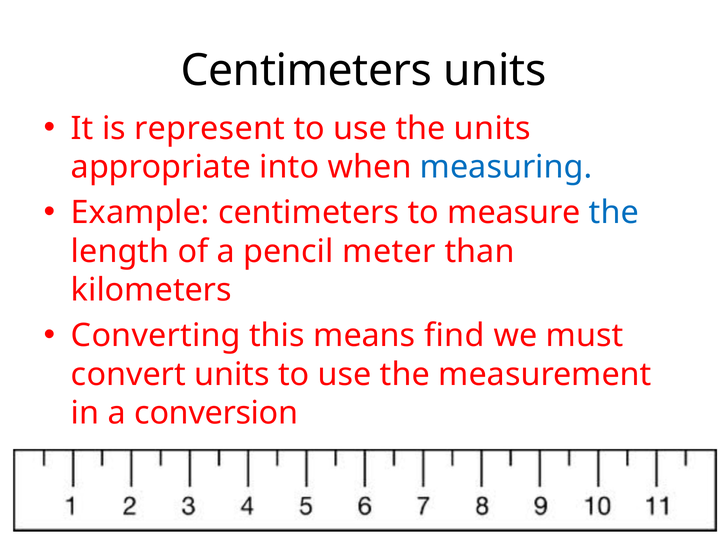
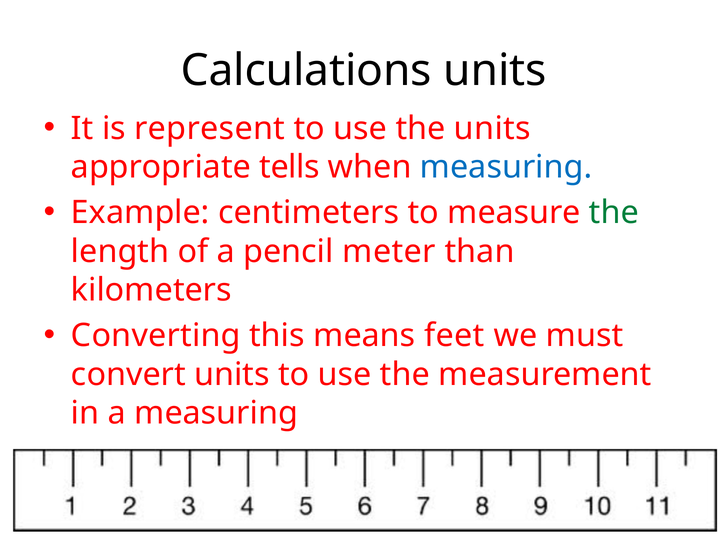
Centimeters: Centimeters -> Calculations (306, 70)
into: into -> tells (290, 167)
the colour: blue -> green (614, 213)
find: find -> feet (454, 336)
a conversion: conversion -> measuring (216, 413)
